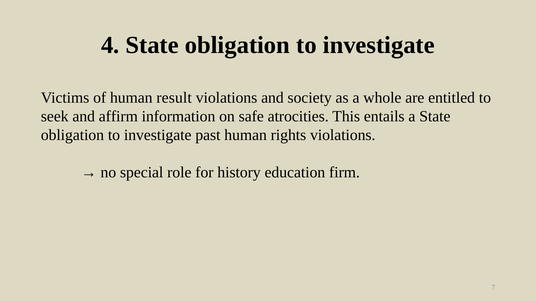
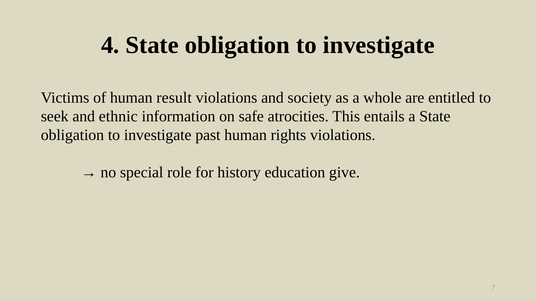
affirm: affirm -> ethnic (118, 117)
firm: firm -> give (344, 173)
